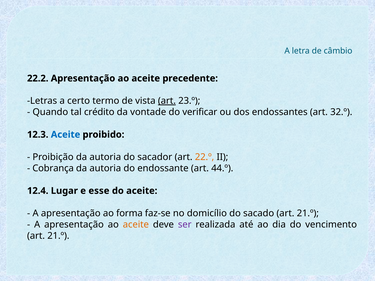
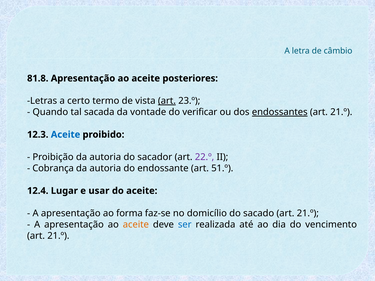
22.2: 22.2 -> 81.8 (38, 78)
precedente: precedente -> posteriores (190, 78)
crédito: crédito -> sacada (99, 112)
endossantes underline: none -> present (280, 112)
32.º: 32.º -> 21.º (341, 112)
22.º colour: orange -> purple (205, 157)
44.º: 44.º -> 51.º (222, 168)
esse: esse -> usar (99, 191)
ser colour: purple -> blue (185, 225)
